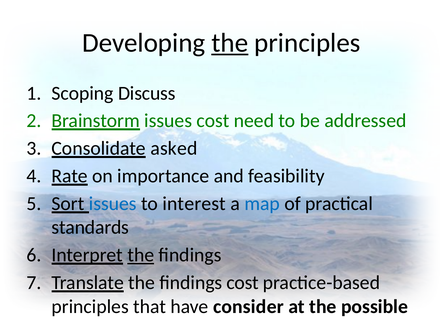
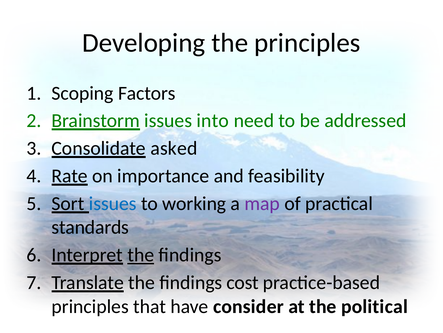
the underline: present -> none (230, 43)
Discuss: Discuss -> Factors (147, 93)
issues cost: cost -> into (213, 121)
interest: interest -> working (194, 203)
map colour: blue -> purple (262, 203)
possible: possible -> political (374, 306)
